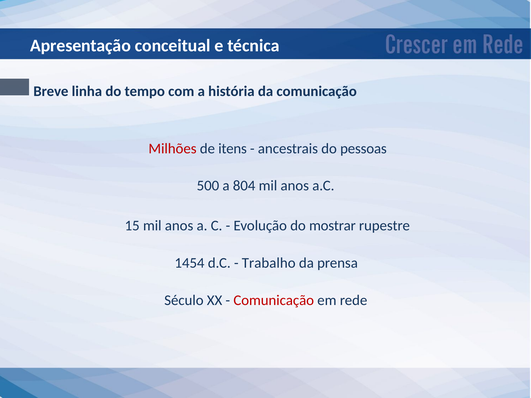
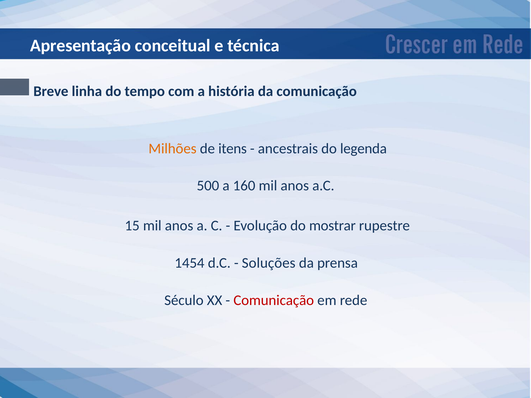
Milhões colour: red -> orange (173, 149)
pessoas: pessoas -> legenda (363, 149)
804: 804 -> 160 (244, 186)
Trabalho: Trabalho -> Soluções (269, 263)
